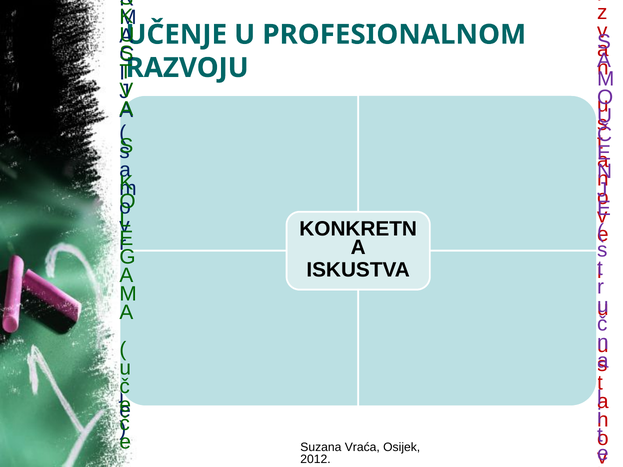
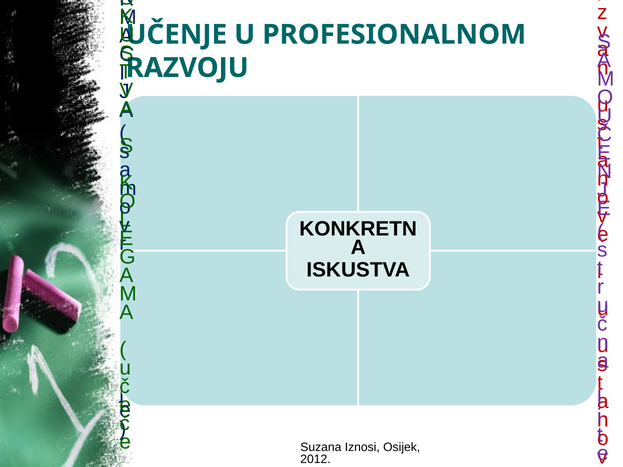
Vraća: Vraća -> Iznosi (362, 447)
